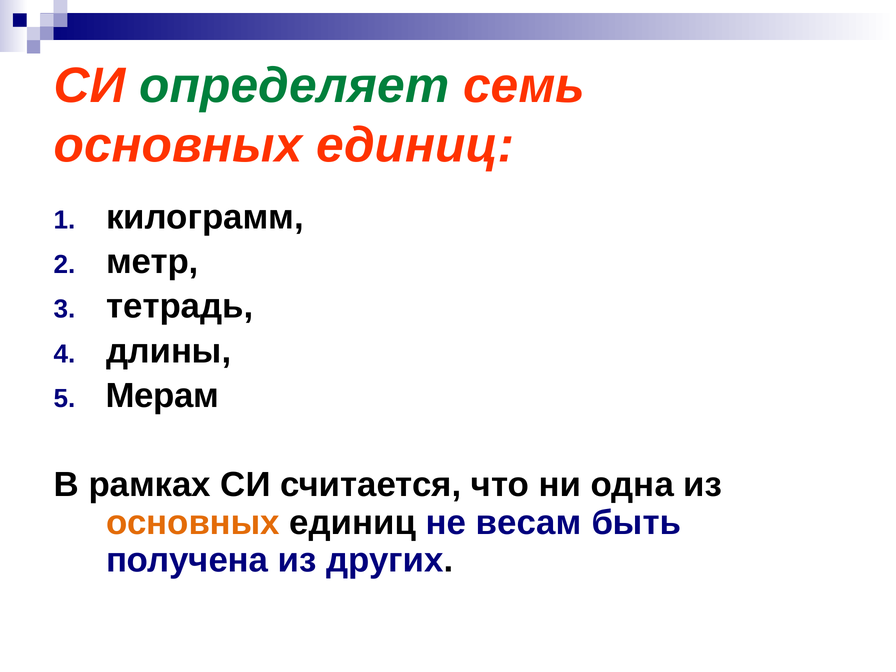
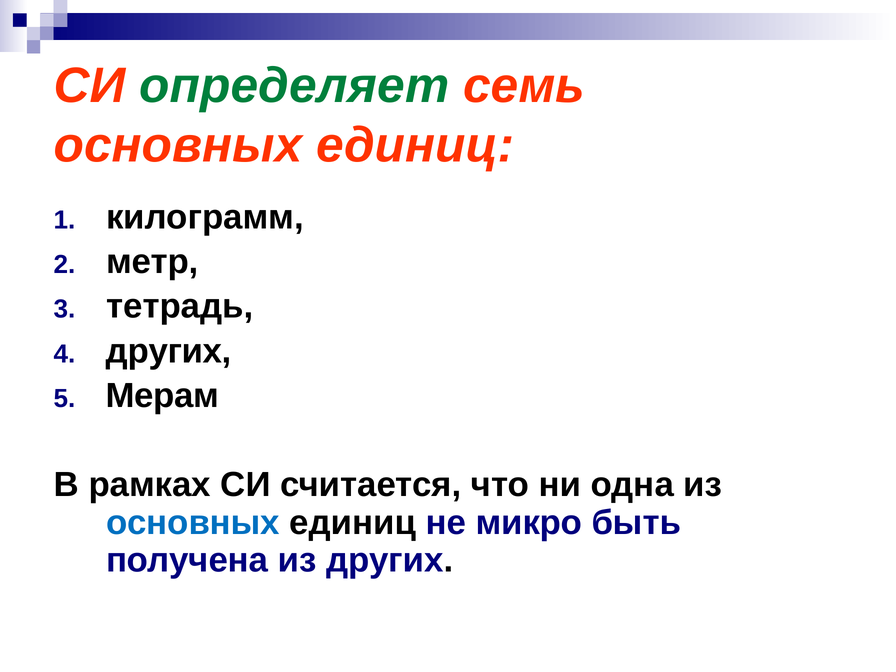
длины: длины -> других (169, 351)
основных colour: orange -> blue (193, 523)
весам: весам -> микро (529, 523)
